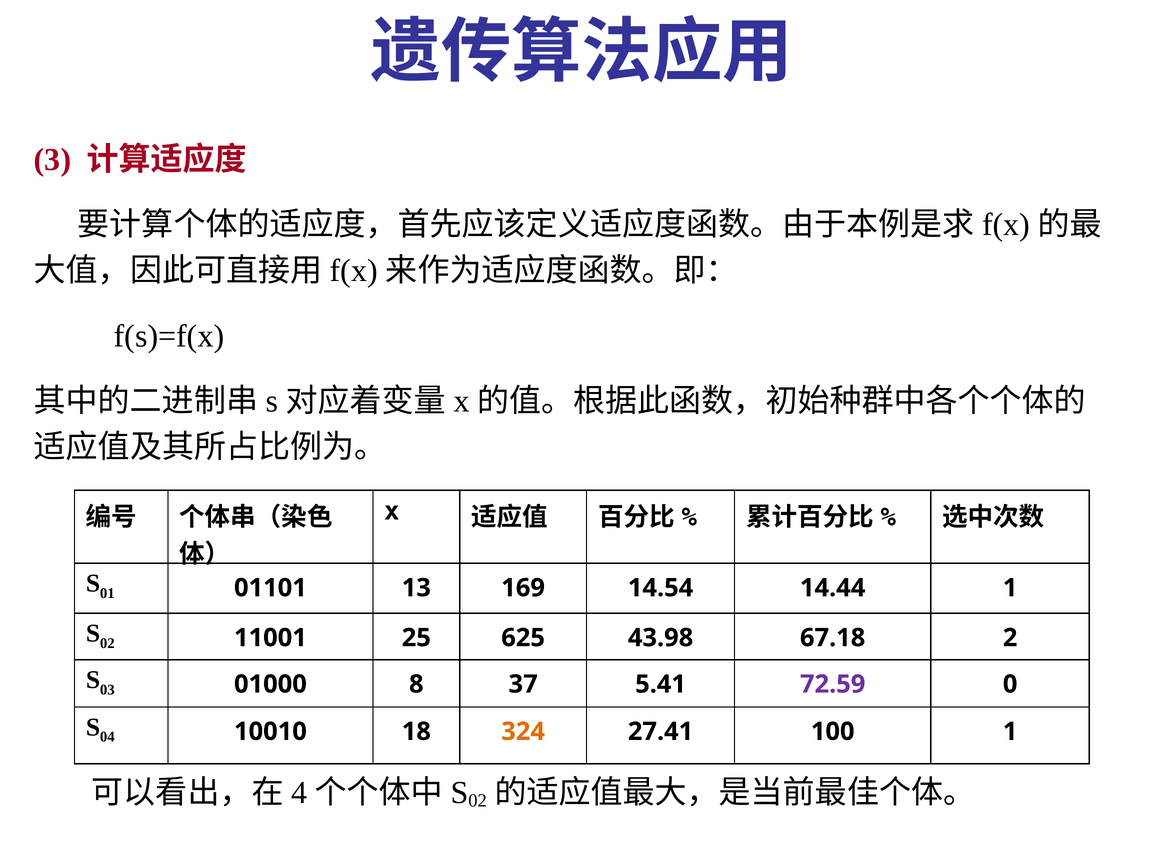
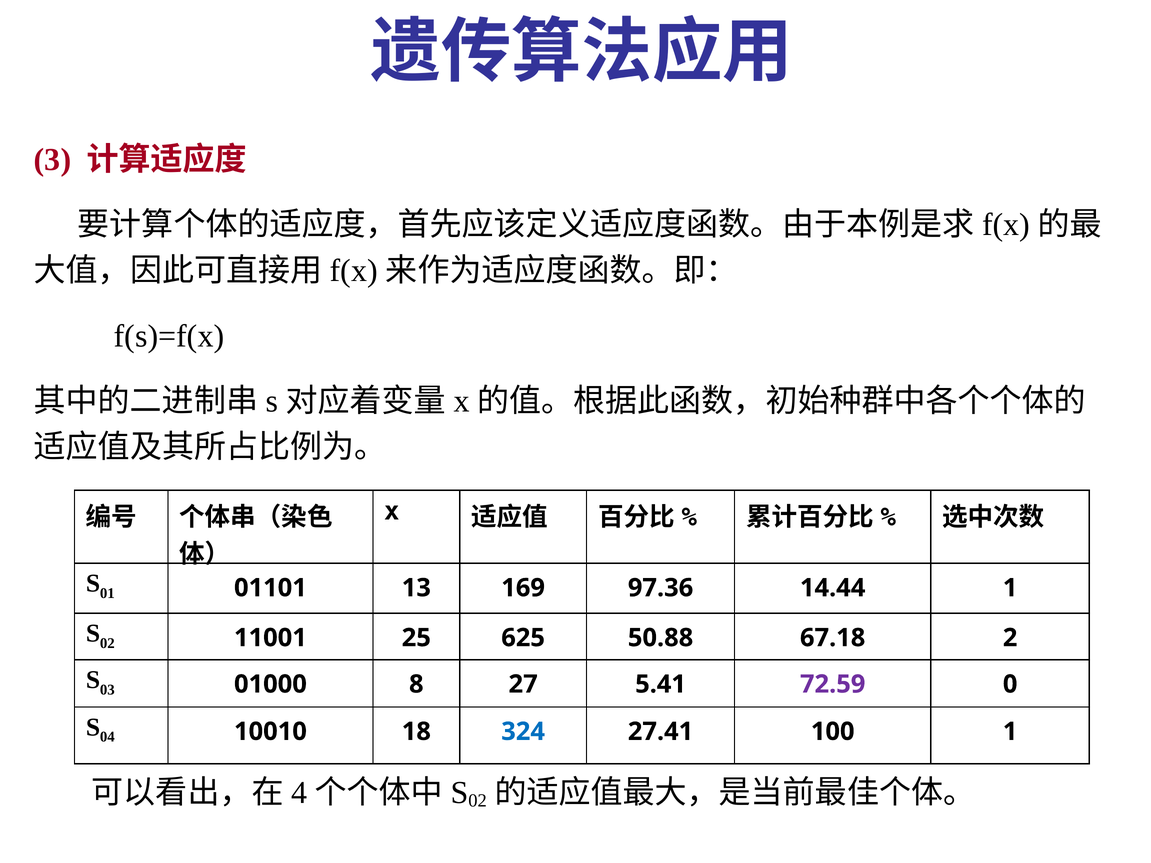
14.54: 14.54 -> 97.36 (661, 588)
43.98: 43.98 -> 50.88 (661, 638)
37: 37 -> 27 (523, 684)
324 colour: orange -> blue (523, 732)
